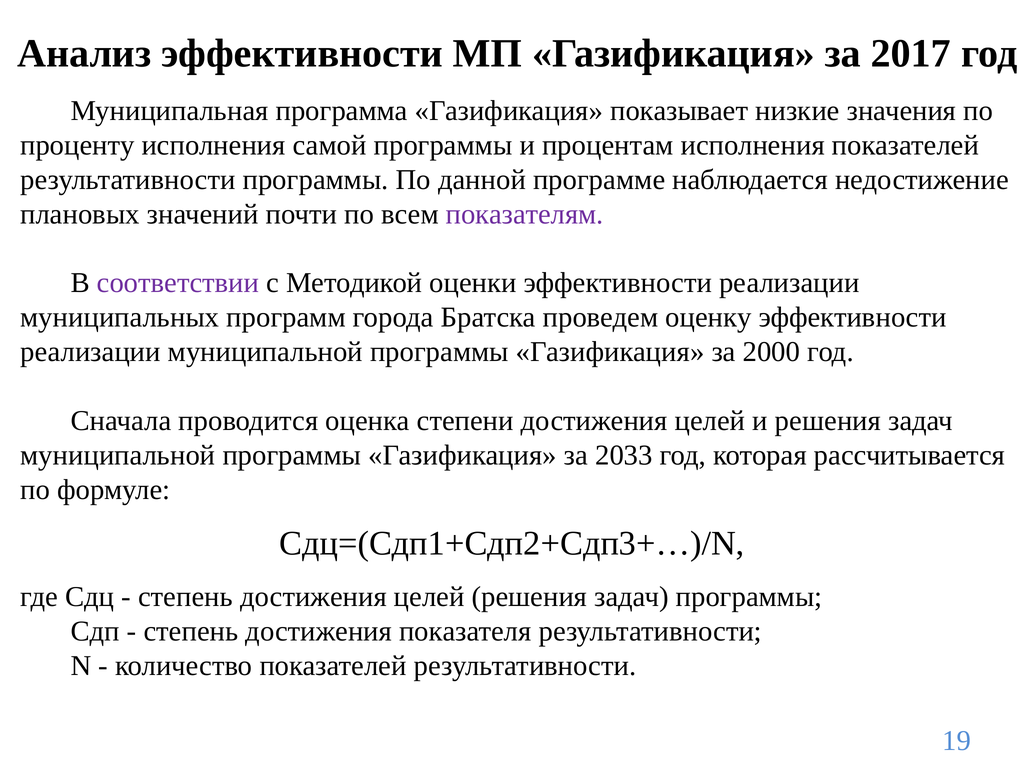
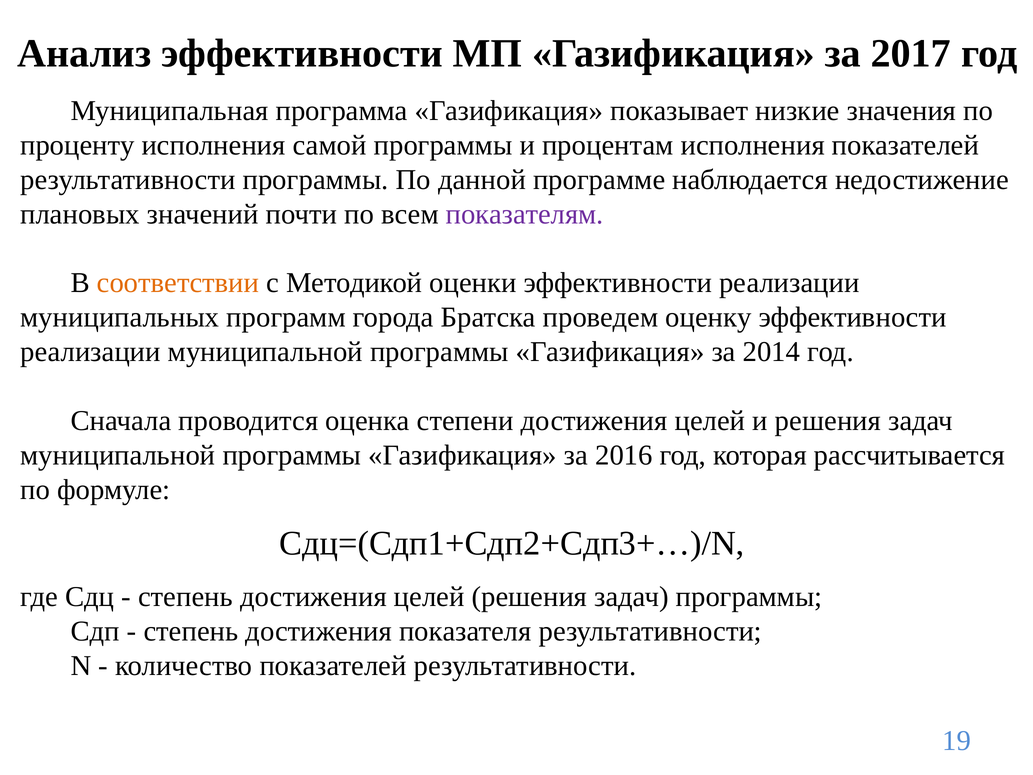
соответствии colour: purple -> orange (178, 283)
2000: 2000 -> 2014 (772, 352)
2033: 2033 -> 2016 (624, 455)
